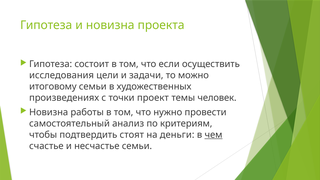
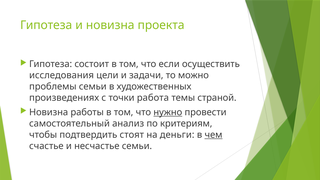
итоговому: итоговому -> проблемы (53, 87)
проект: проект -> работа (153, 98)
человек: человек -> страной (217, 98)
нужно underline: none -> present (168, 112)
